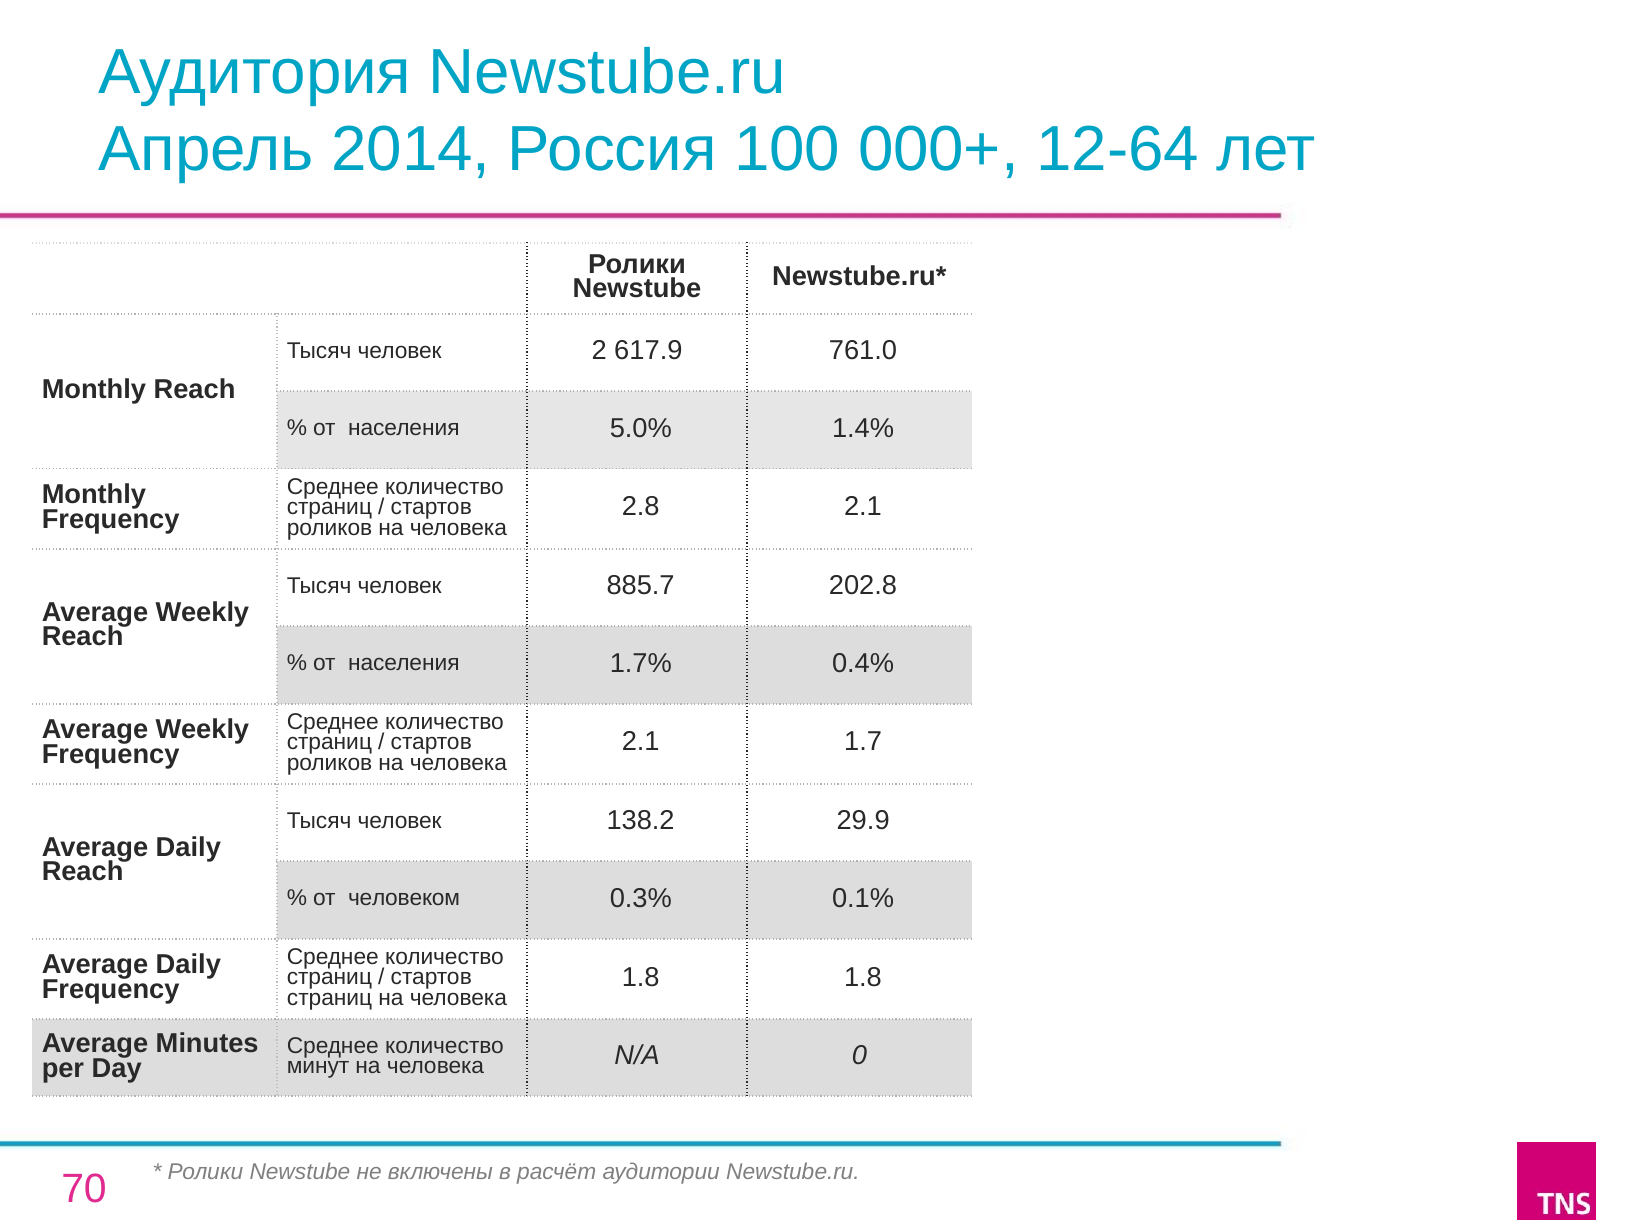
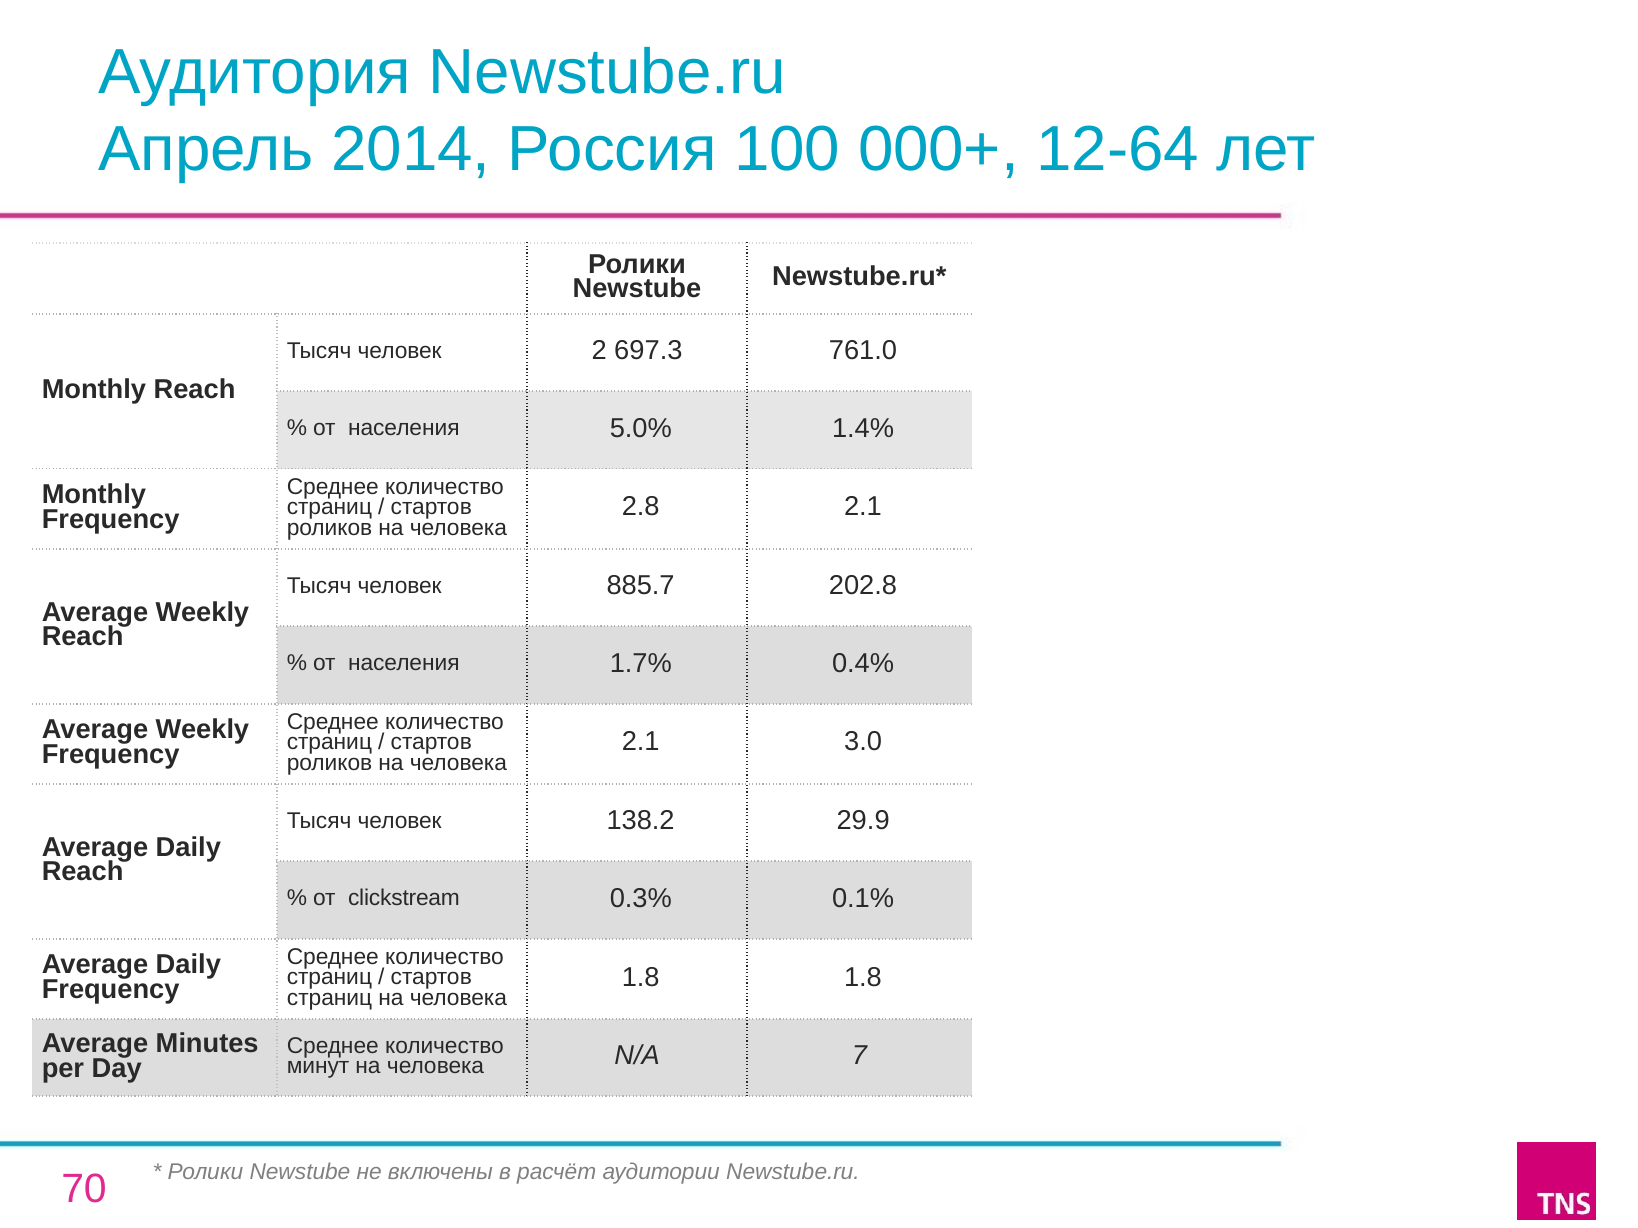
617.9: 617.9 -> 697.3 (648, 351)
1.7: 1.7 -> 3.0 (863, 742)
человеком: человеком -> clickstream (404, 899)
0: 0 -> 7 (860, 1056)
